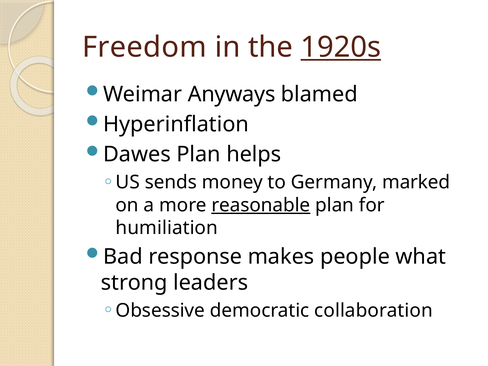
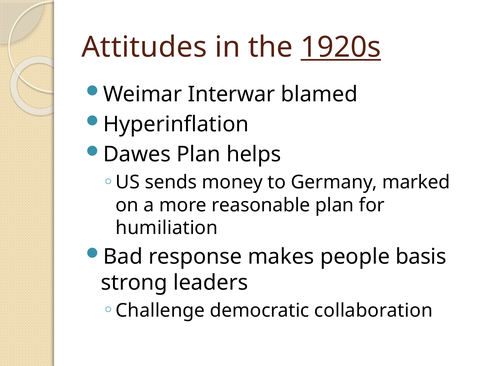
Freedom: Freedom -> Attitudes (144, 47)
Anyways: Anyways -> Interwar (231, 94)
reasonable underline: present -> none (261, 205)
what: what -> basis (421, 257)
Obsessive: Obsessive -> Challenge (160, 311)
